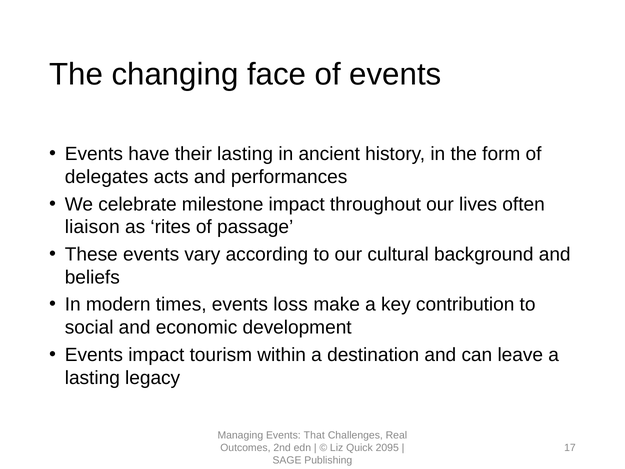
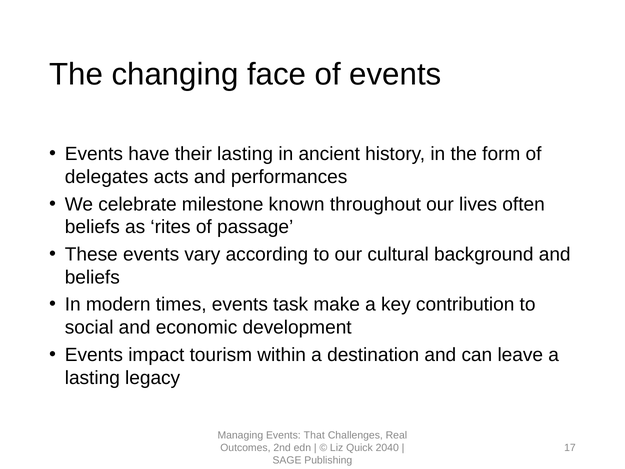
milestone impact: impact -> known (297, 204)
liaison: liaison -> beliefs (92, 227)
loss: loss -> task (291, 304)
2095: 2095 -> 2040 (387, 448)
